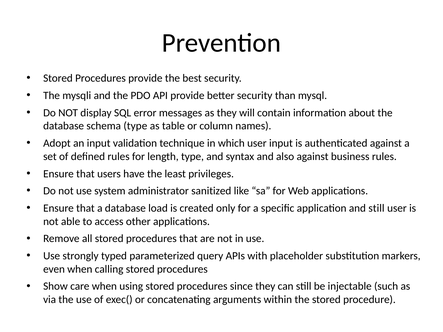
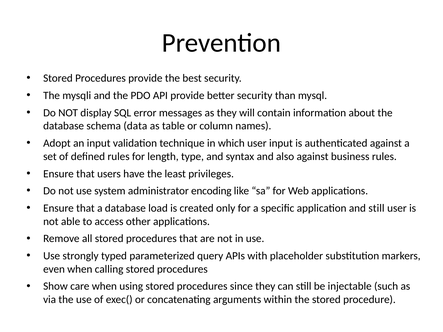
schema type: type -> data (135, 126)
sanitized: sanitized -> encoding (211, 191)
